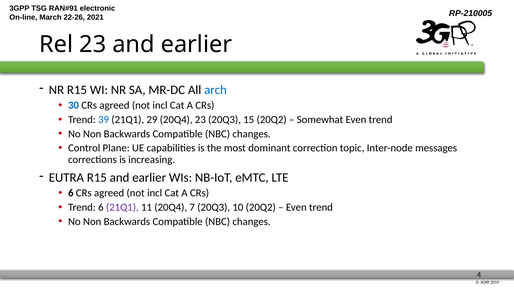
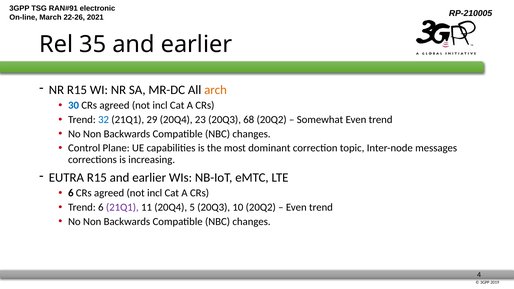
Rel 23: 23 -> 35 (93, 44)
arch colour: blue -> orange (216, 90)
39: 39 -> 32 (104, 120)
15: 15 -> 68 (249, 120)
7: 7 -> 5 (192, 207)
